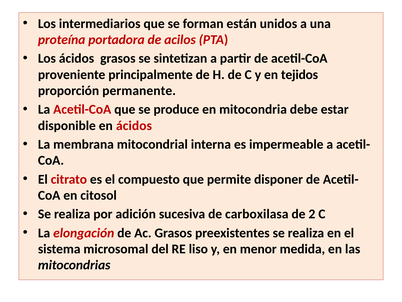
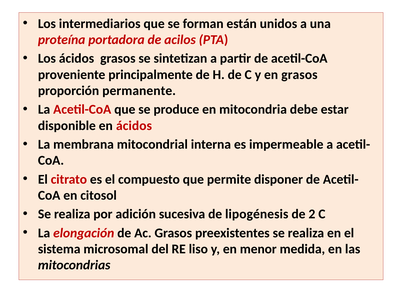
en tejidos: tejidos -> grasos (299, 74)
carboxilasa: carboxilasa -> lipogénesis (257, 214)
